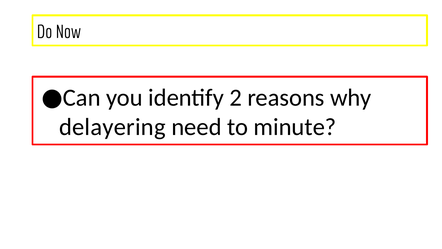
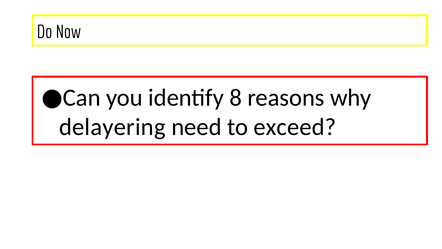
2: 2 -> 8 (236, 97)
minute: minute -> exceed (295, 127)
